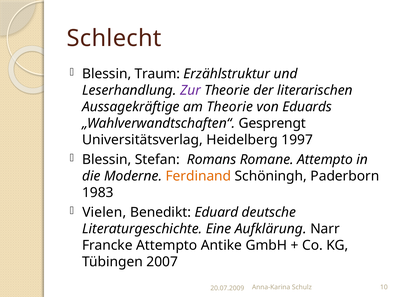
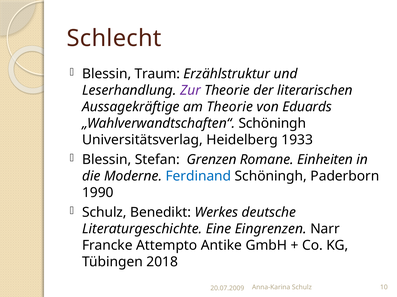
„Wahlverwandtschaften“ Gesprengt: Gesprengt -> Schöningh (272, 124)
1997: 1997 -> 1933 (297, 140)
Romans: Romans -> Grenzen (212, 160)
Romane Attempto: Attempto -> Einheiten (325, 160)
Ferdinand colour: orange -> blue (198, 177)
1983: 1983 -> 1990 (98, 193)
Vielen: Vielen -> Schulz (104, 213)
Eduard: Eduard -> Werkes (216, 213)
Aufklärung: Aufklärung -> Eingrenzen (271, 230)
2007: 2007 -> 2018 (162, 263)
